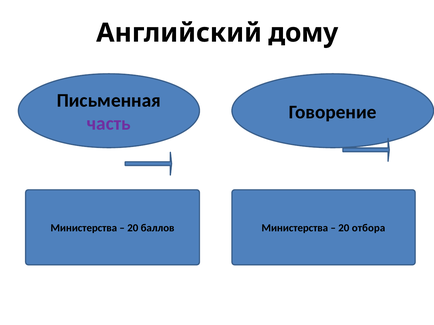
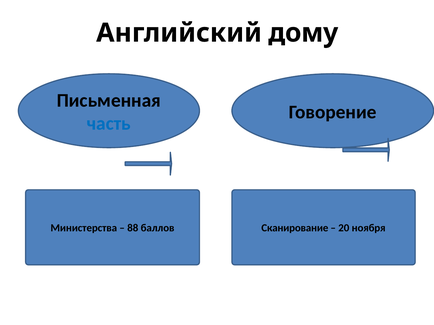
часть colour: purple -> blue (109, 124)
20: 20 -> 88 (133, 228)
баллов Министерства: Министерства -> Сканирование (295, 228)
отбора: отбора -> ноября (369, 228)
